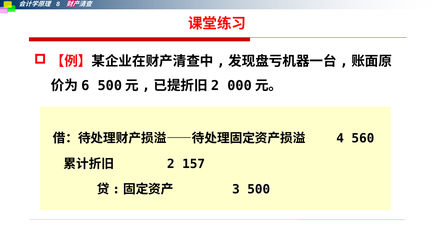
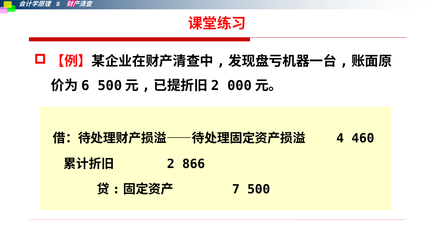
560: 560 -> 460 (363, 138)
157: 157 -> 866 (194, 164)
3: 3 -> 7 (236, 189)
